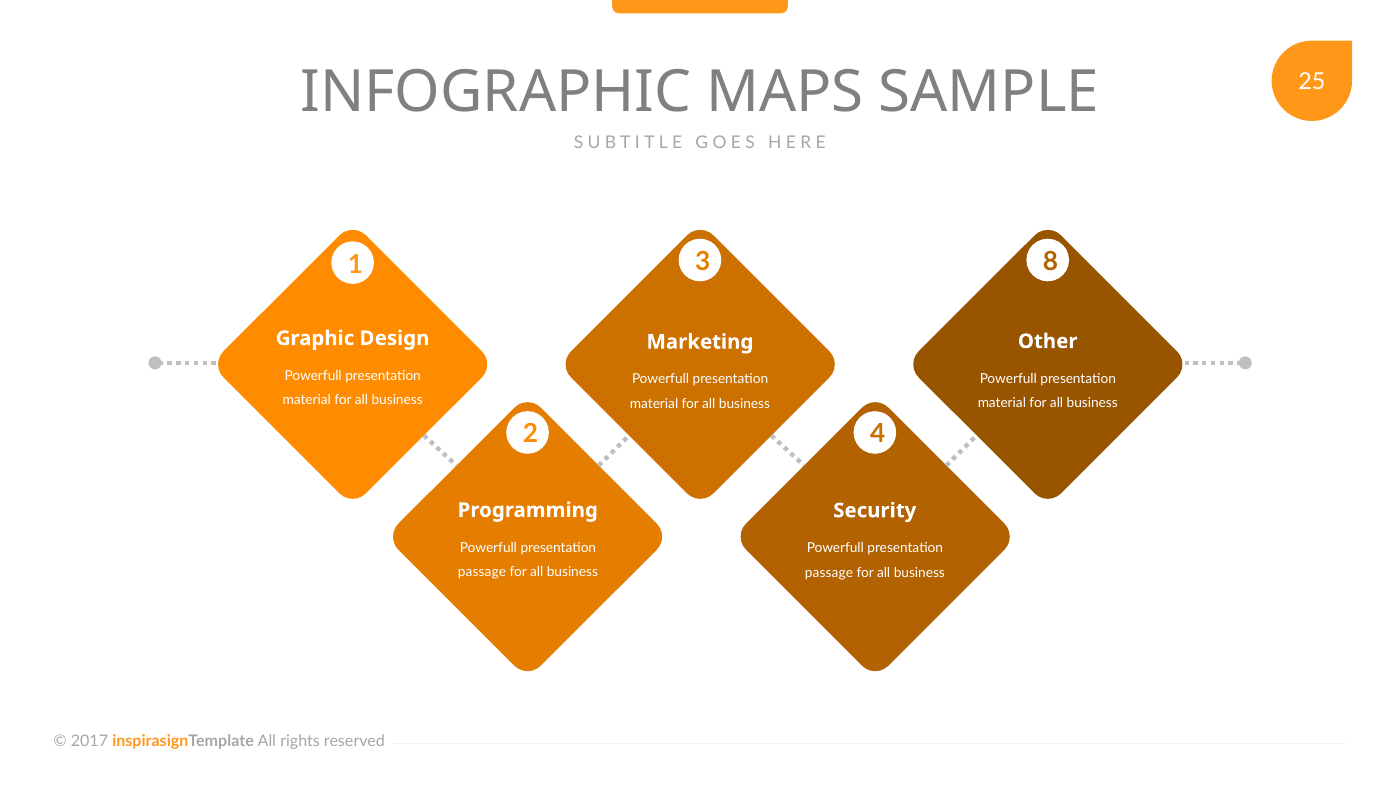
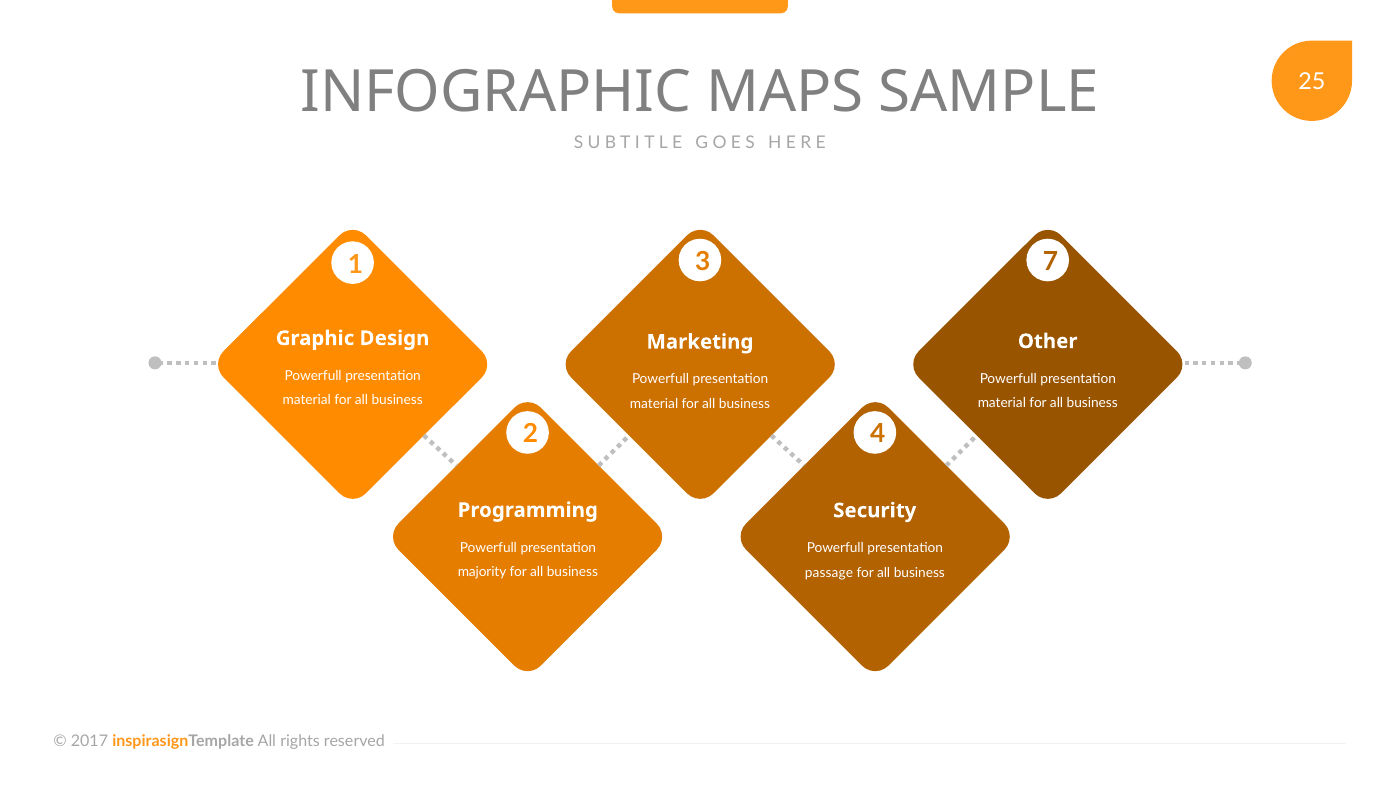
8: 8 -> 7 (1051, 262)
passage: passage -> majority (482, 573)
